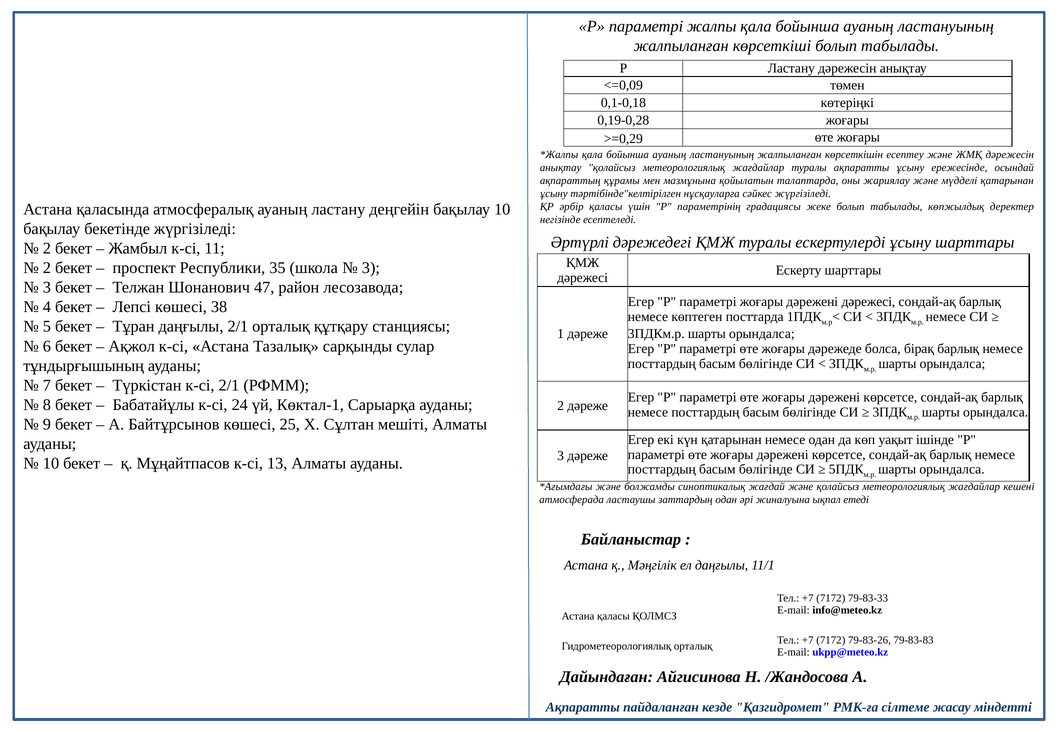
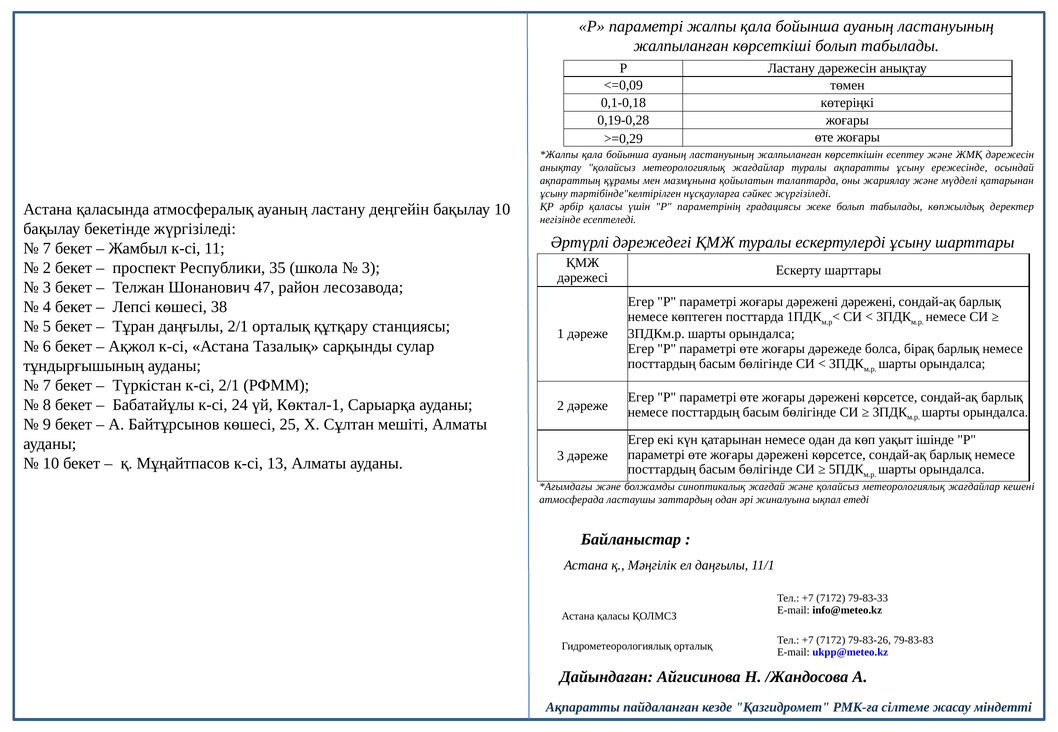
2: 2 -> 7 (47, 249)
дәрежені дәрежесі: дәрежесі -> дәрежені (868, 302)
